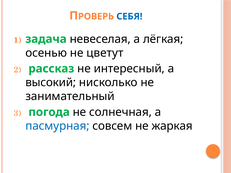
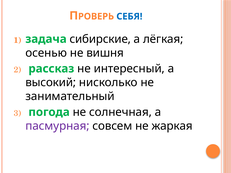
невеселая: невеселая -> сибирские (100, 39)
цветут: цветут -> вишня (105, 53)
пасмурная colour: blue -> purple (57, 126)
